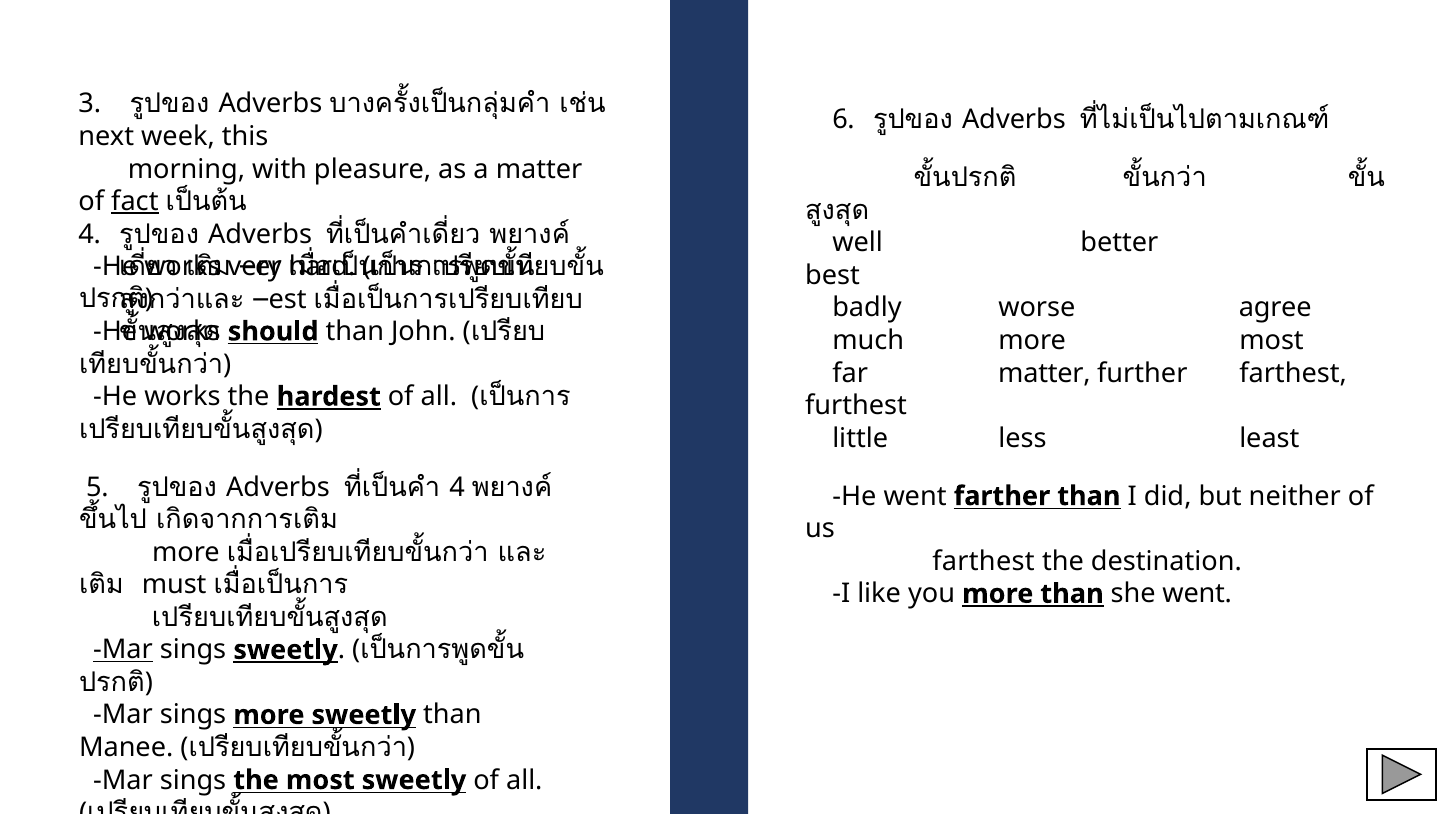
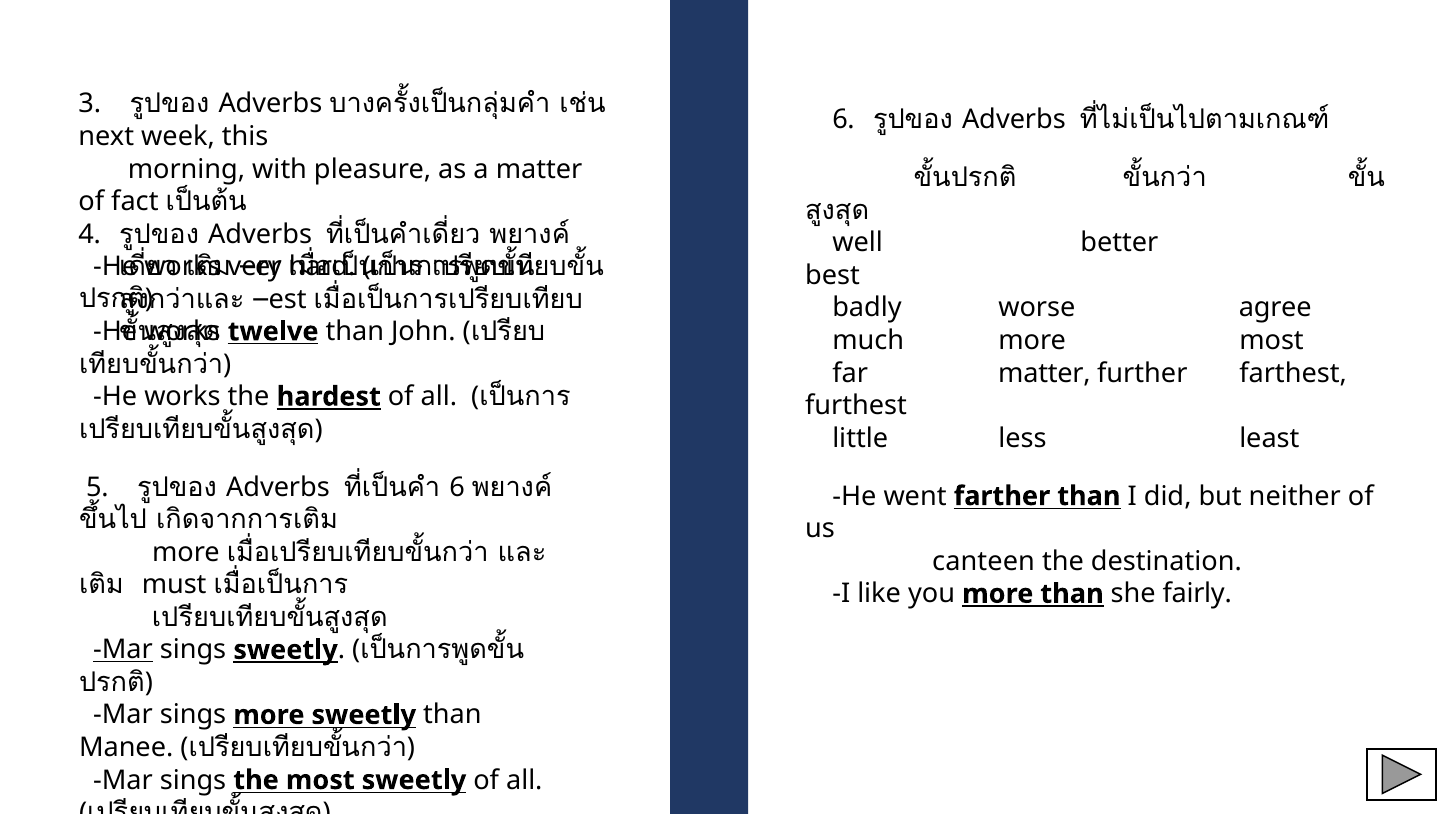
fact underline: present -> none (135, 202)
should: should -> twelve (273, 331)
4: 4 -> 6 (457, 487)
farthest: farthest -> canteen (984, 561)
she went: went -> fairly (1197, 594)
